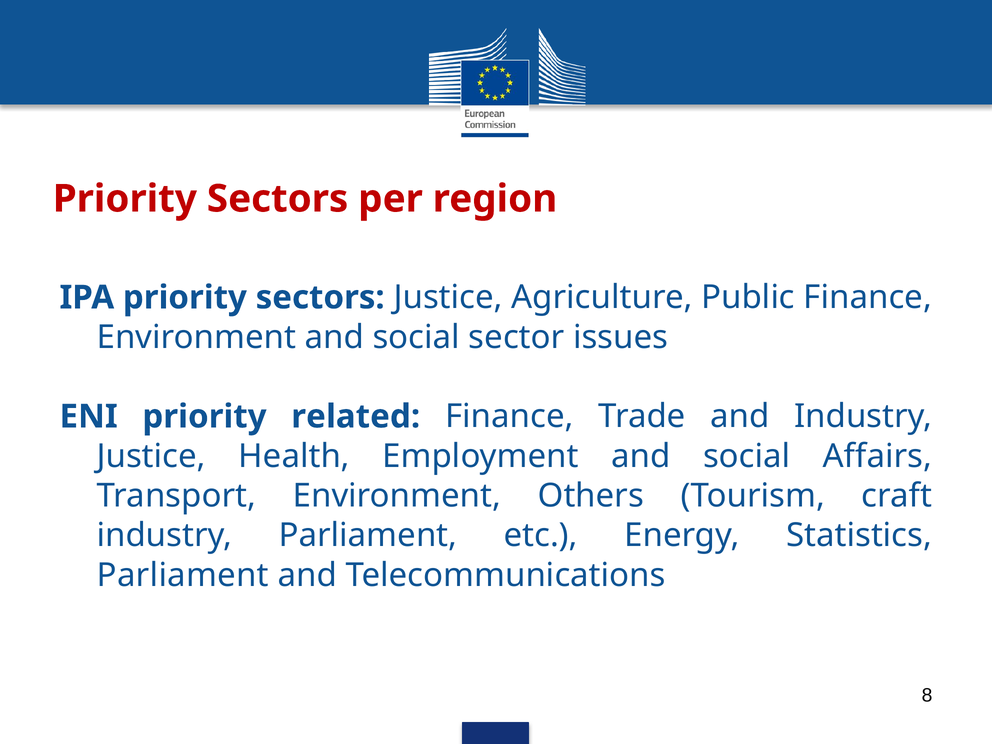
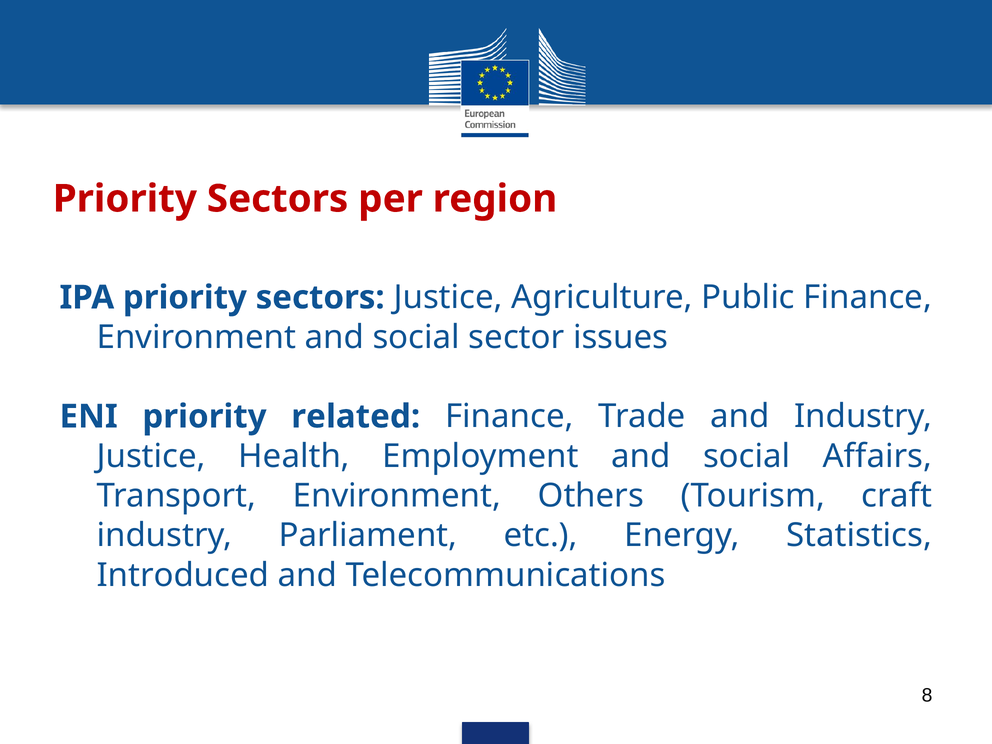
Parliament: Parliament -> Introduced (183, 575)
